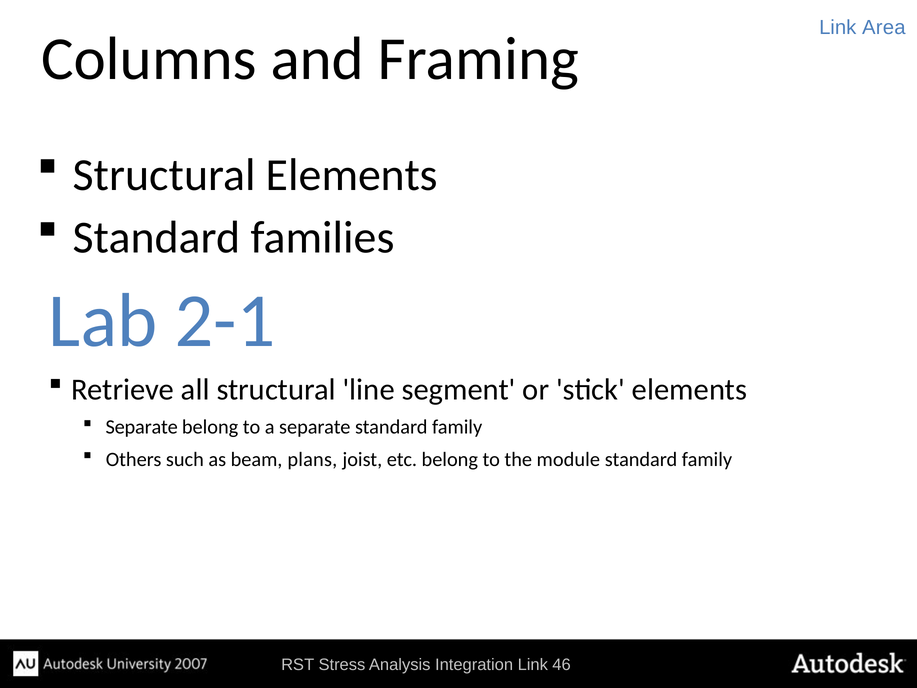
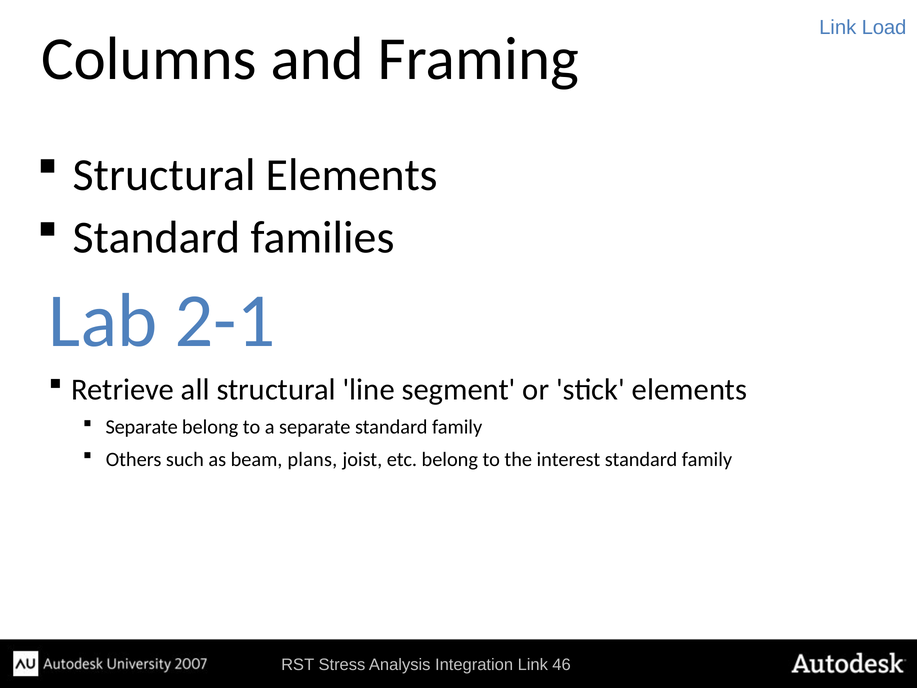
Area: Area -> Load (884, 27)
module: module -> interest (568, 459)
